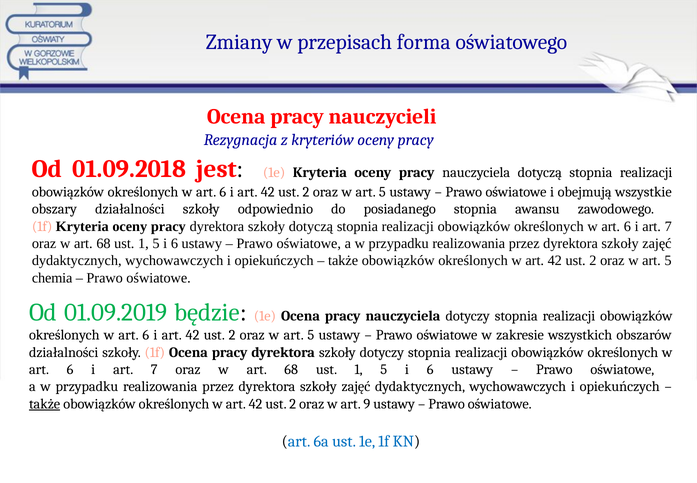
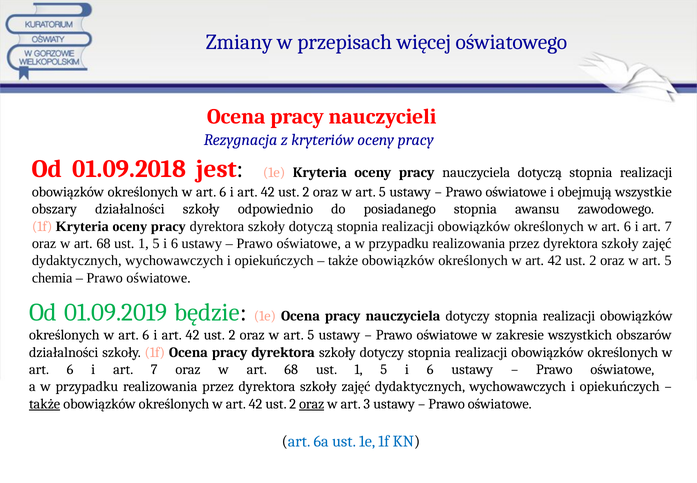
forma: forma -> więcej (424, 42)
oraz underline: none -> present (312, 403)
9: 9 -> 3 (367, 403)
